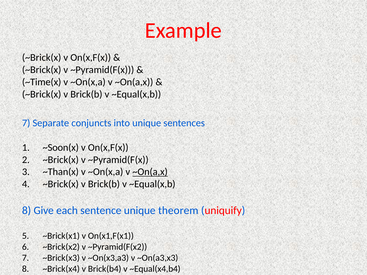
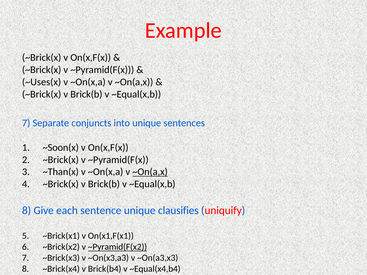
~Time(x: ~Time(x -> ~Uses(x (42, 82)
theorem: theorem -> clausifies (178, 211)
~Pyramid(F(x2 underline: none -> present (118, 247)
